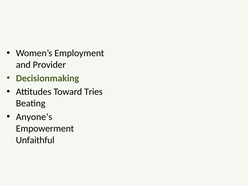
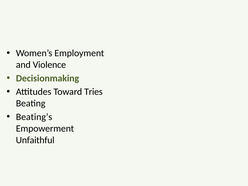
Provider: Provider -> Violence (49, 65)
Anyone’s: Anyone’s -> Beating’s (34, 117)
